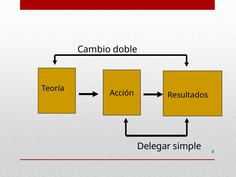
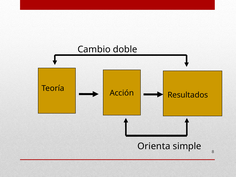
Delegar: Delegar -> Orienta (154, 146)
